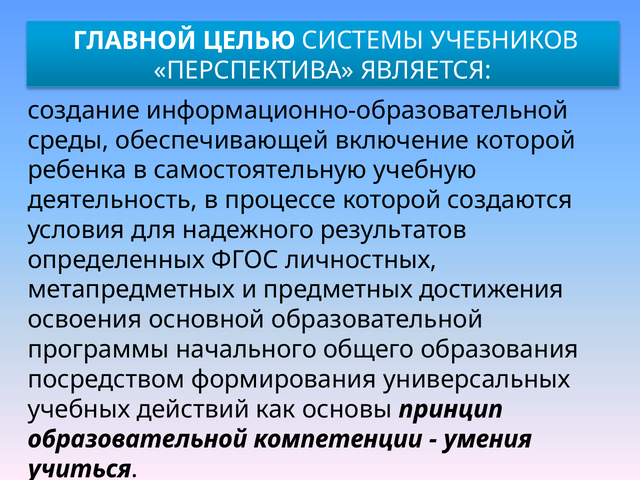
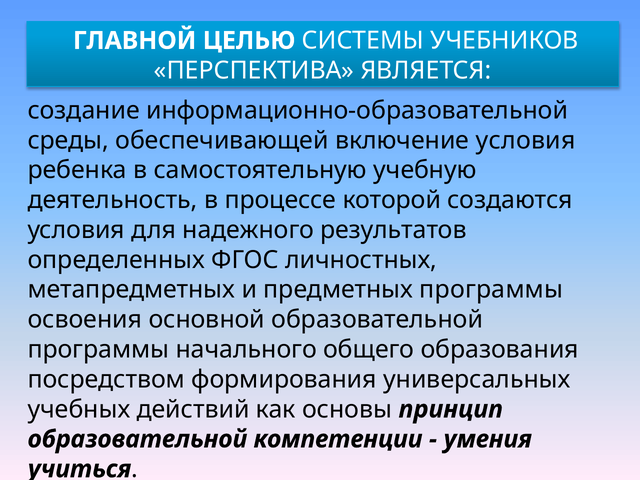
включение которой: которой -> условия (526, 140)
предметных достижения: достижения -> программы (491, 290)
